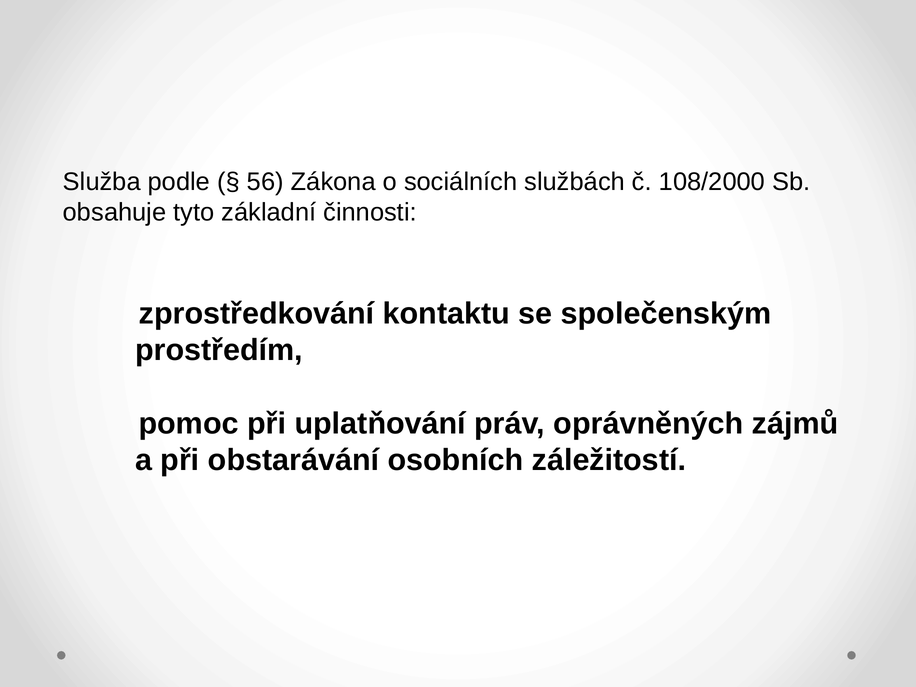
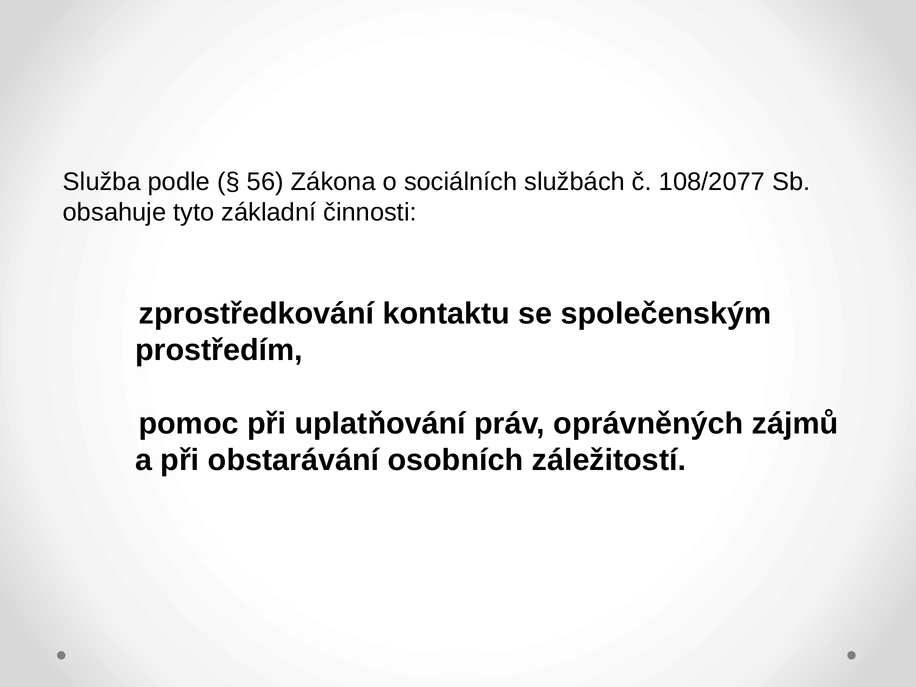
108/2000: 108/2000 -> 108/2077 (712, 182)
